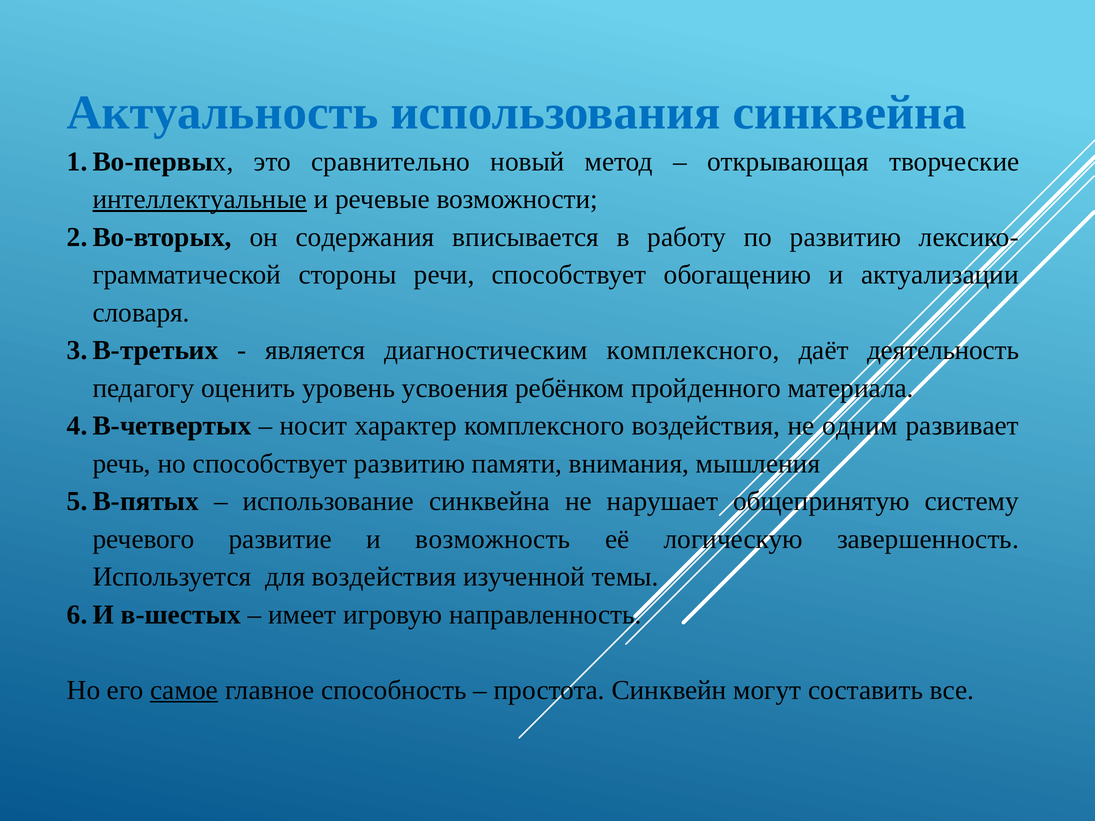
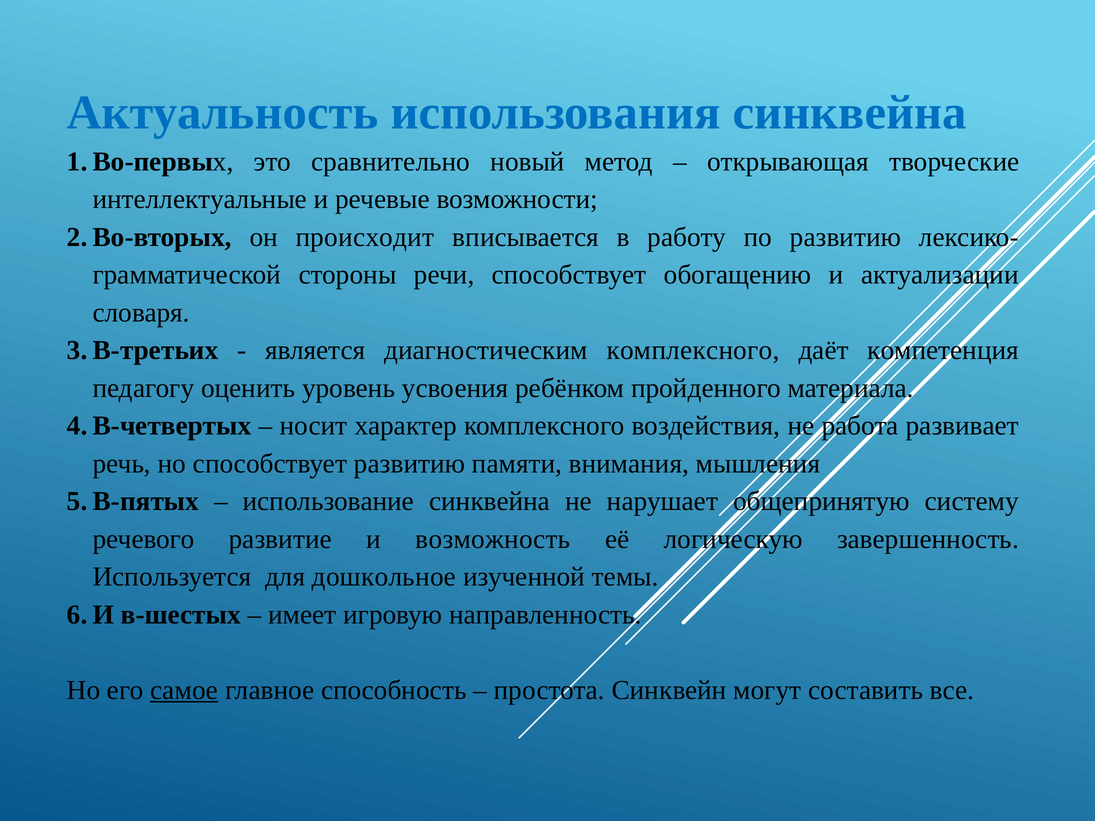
интеллектуальные underline: present -> none (200, 199)
содержания: содержания -> происходит (365, 237)
деятельность: деятельность -> компетенция (943, 350)
одним: одним -> работа (860, 426)
для воздействия: воздействия -> дошкольное (384, 577)
